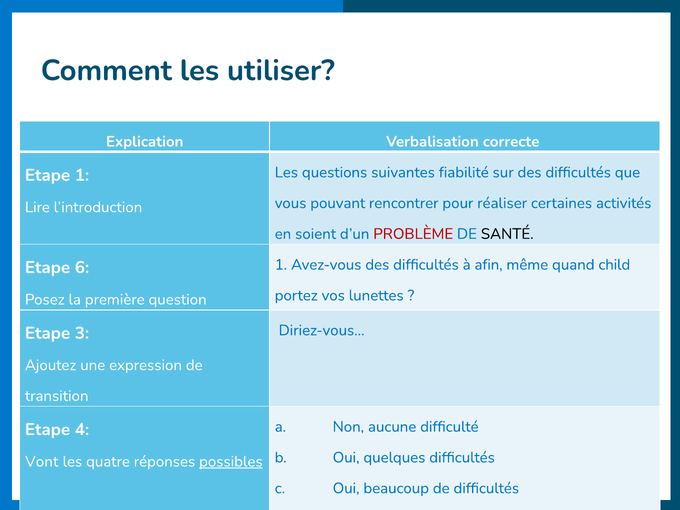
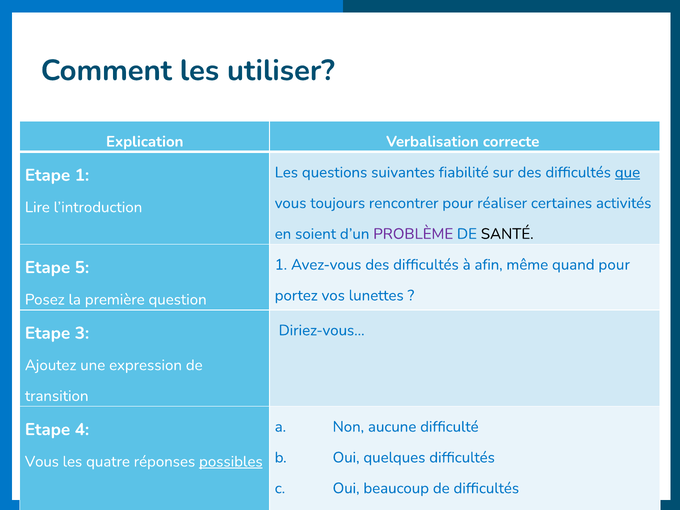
que underline: none -> present (627, 172)
pouvant: pouvant -> toujours (338, 203)
PROBLÈME colour: red -> purple (413, 234)
quand child: child -> pour (614, 265)
6: 6 -> 5 (82, 267)
Vont: Vont -> Vous (42, 462)
